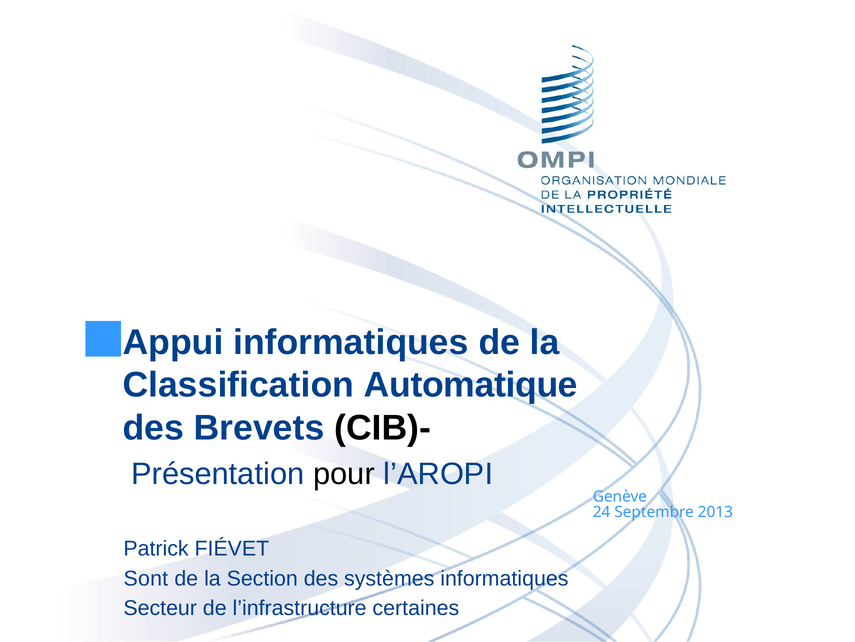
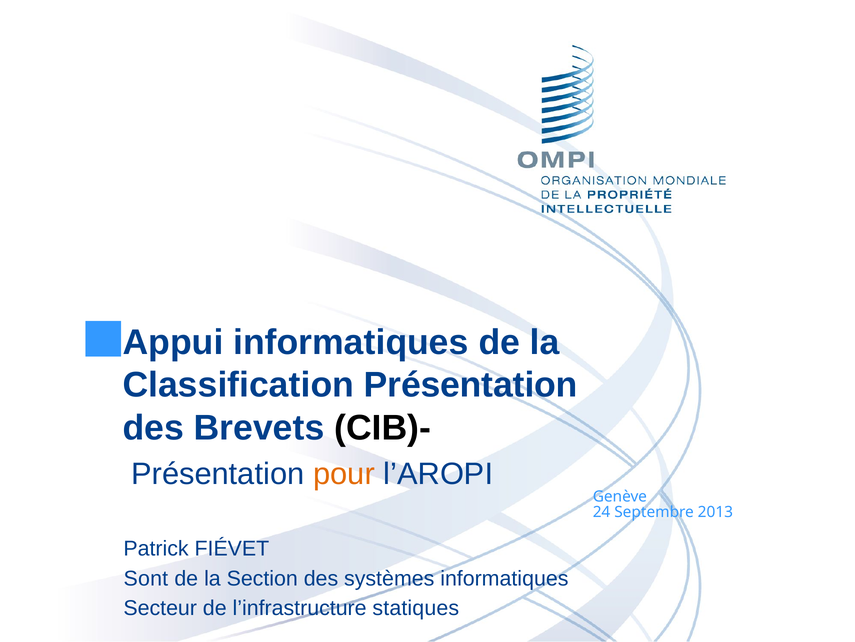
Classification Automatique: Automatique -> Présentation (471, 385)
pour colour: black -> orange (344, 473)
certaines: certaines -> statiques (416, 608)
